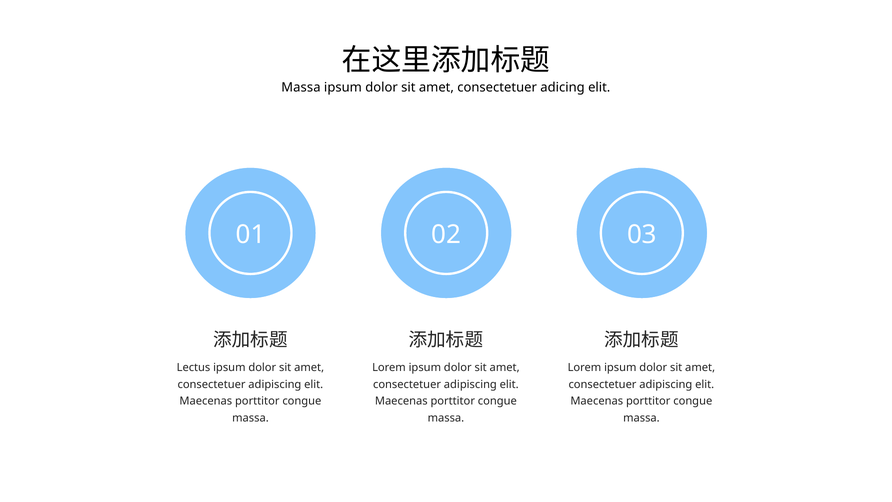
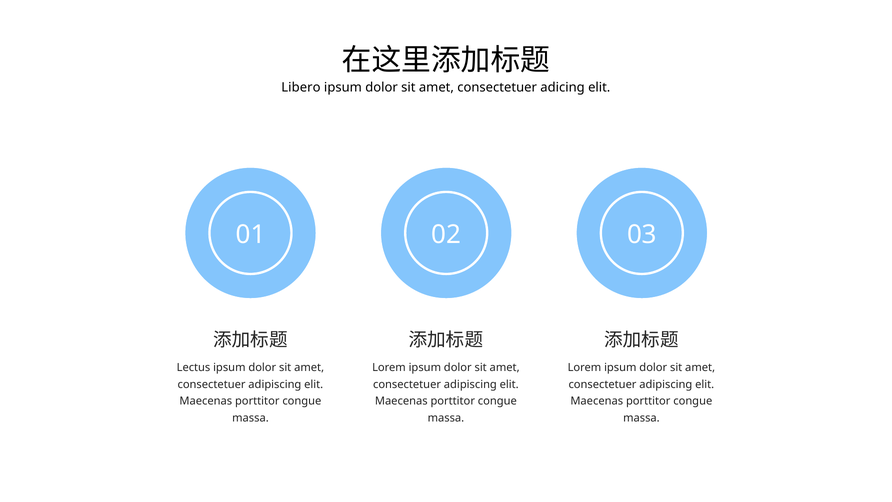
Massa: Massa -> Libero (301, 88)
